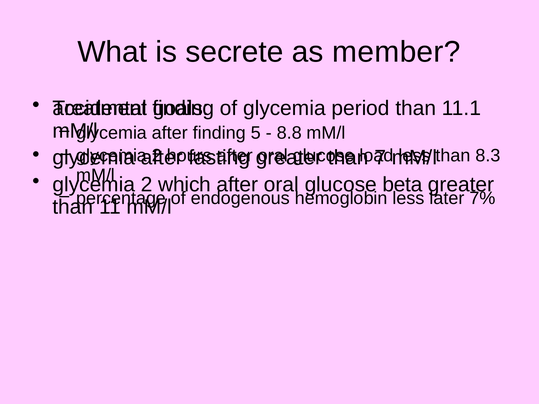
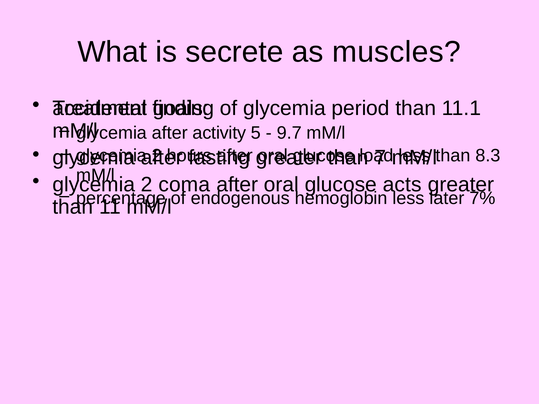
member: member -> muscles (396, 52)
after finding: finding -> activity (219, 133)
8.8: 8.8 -> 9.7 (289, 133)
which: which -> coma (184, 185)
beta: beta -> acts (402, 185)
